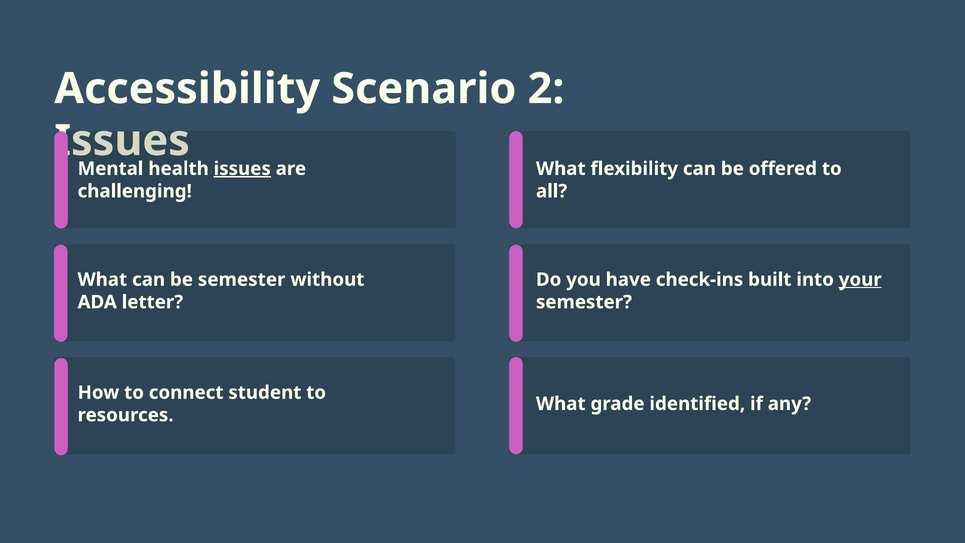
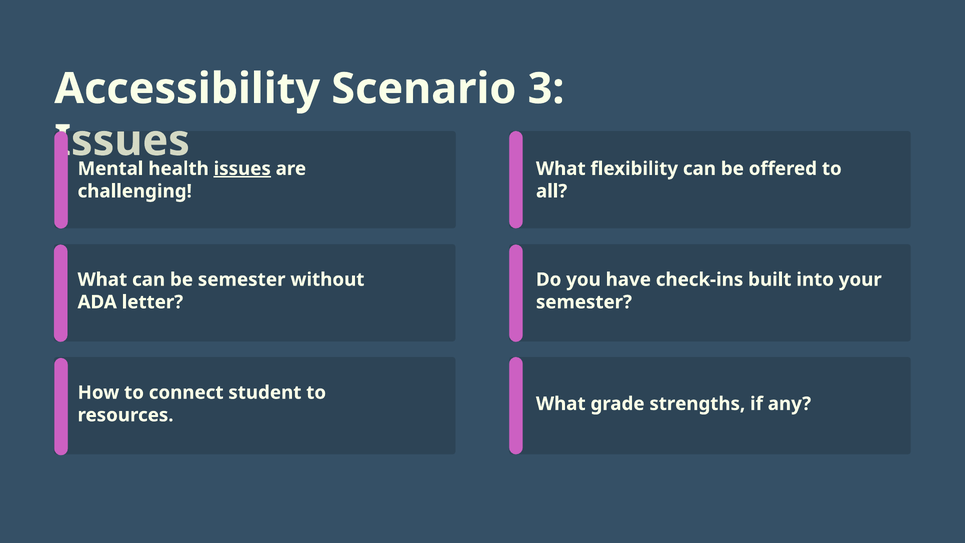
2: 2 -> 3 (546, 89)
your underline: present -> none (860, 280)
identified: identified -> strengths (697, 404)
